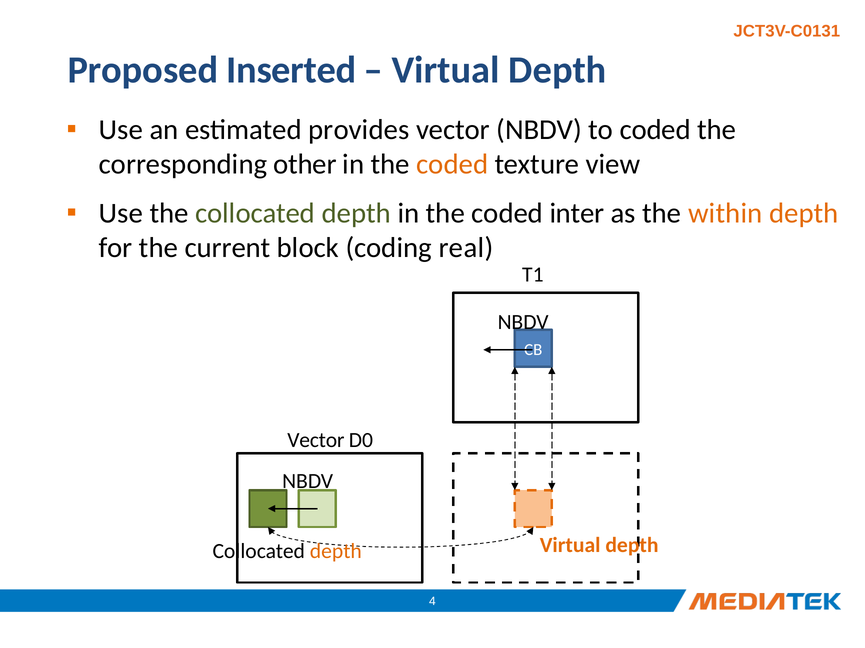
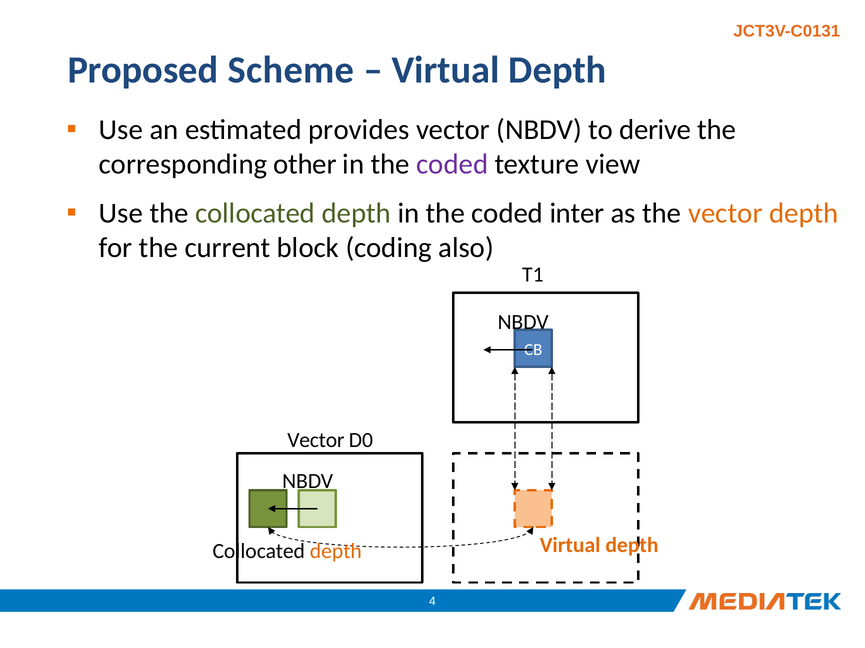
Inserted: Inserted -> Scheme (291, 70)
to coded: coded -> derive (655, 130)
coded colour: orange -> purple (452, 165)
the within: within -> vector (725, 214)
real: real -> also (466, 248)
